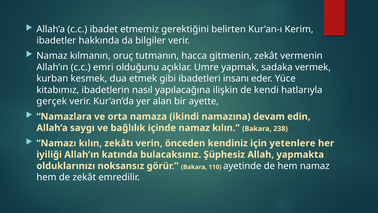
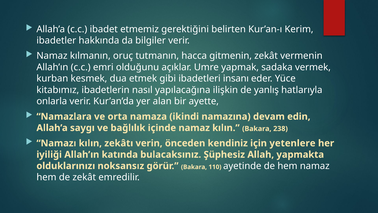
kendi: kendi -> yanlış (266, 90)
gerçek: gerçek -> onlarla (52, 101)
